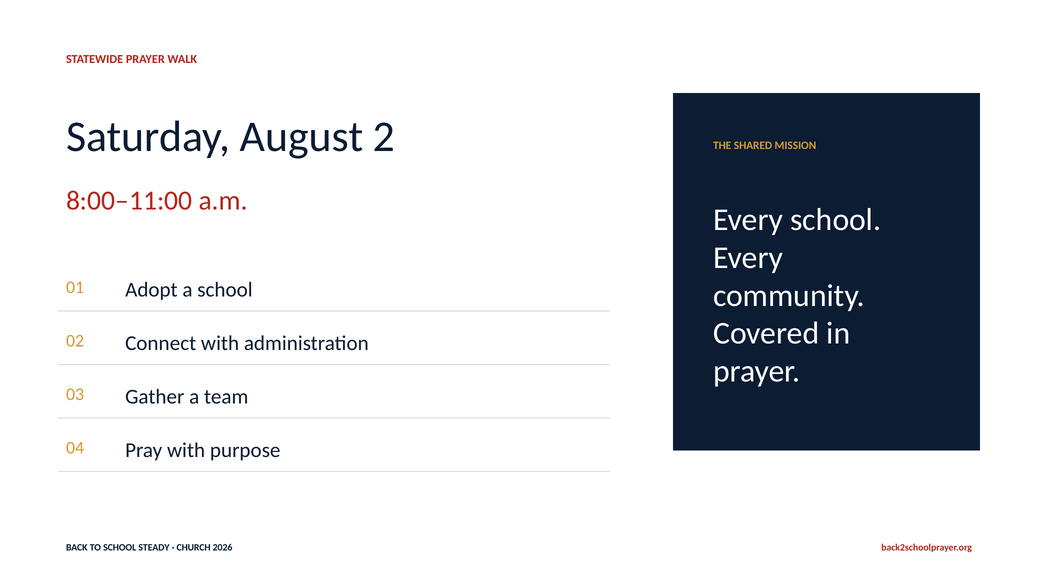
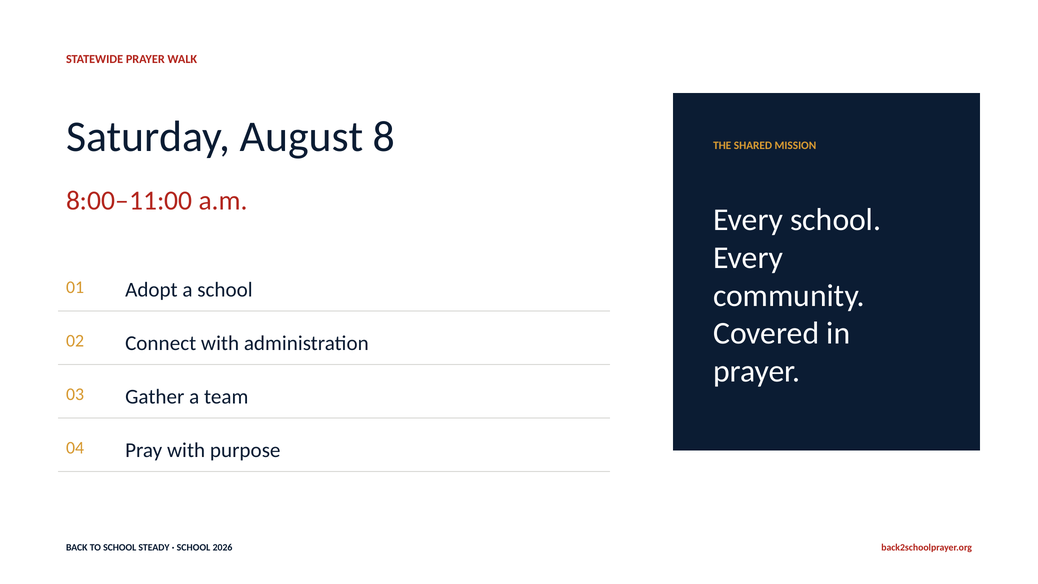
2: 2 -> 8 (384, 137)
CHURCH: CHURCH -> SCHOOL (193, 547)
